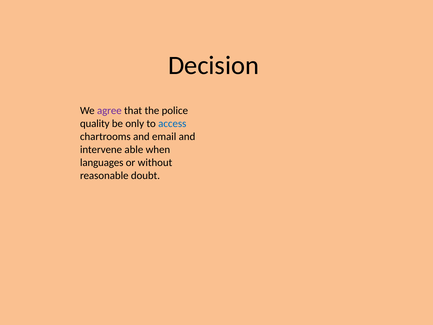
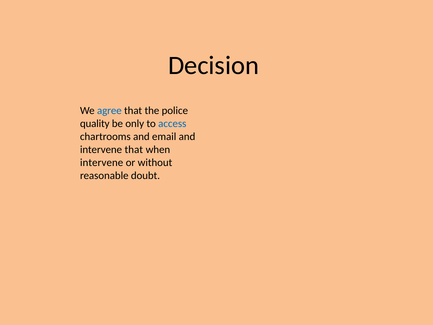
agree colour: purple -> blue (109, 110)
intervene able: able -> that (134, 149)
languages: languages -> intervene (102, 162)
